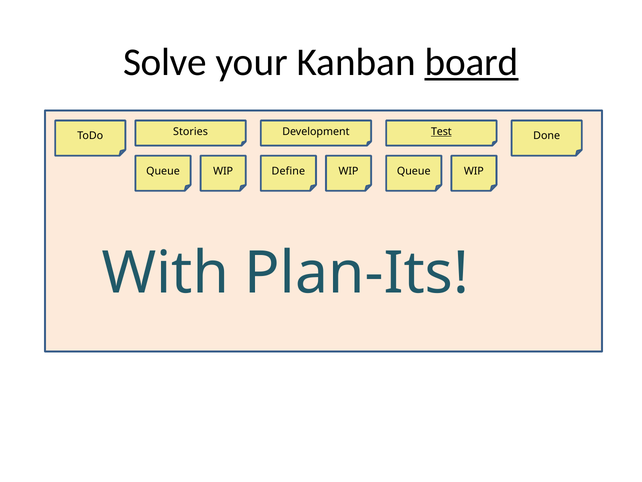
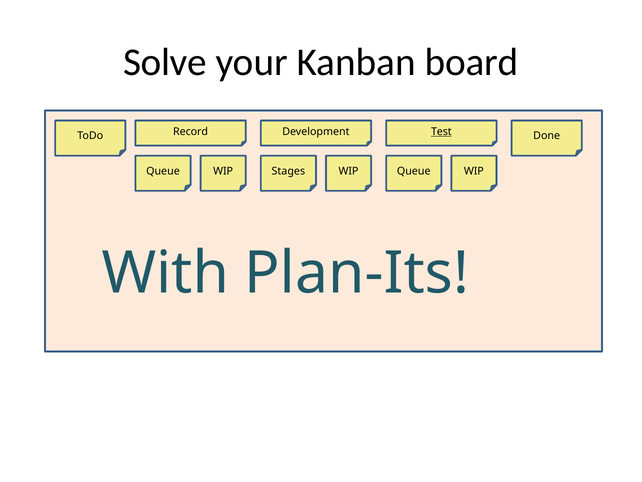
board underline: present -> none (472, 62)
Stories: Stories -> Record (191, 132)
Define: Define -> Stages (288, 171)
